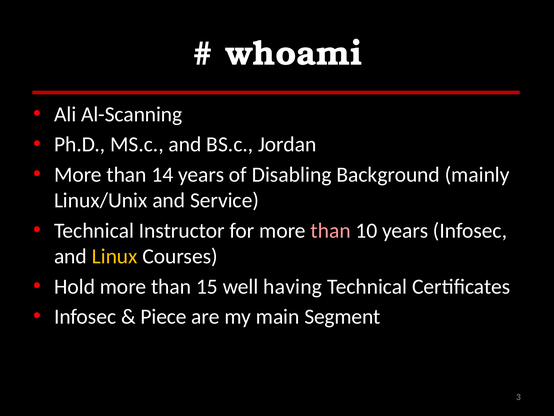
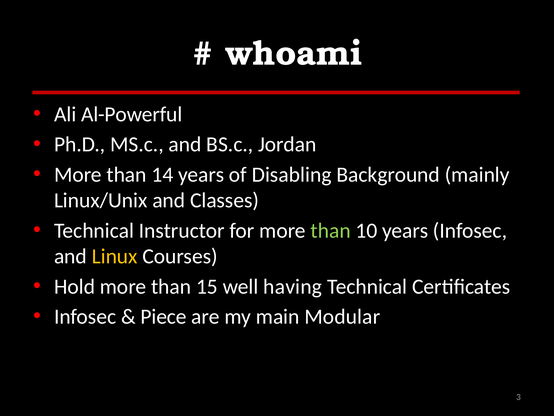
Al-Scanning: Al-Scanning -> Al-Powerful (132, 114)
Service: Service -> Classes (224, 200)
than colour: pink -> light green (331, 230)
Segment: Segment -> Modular (342, 316)
